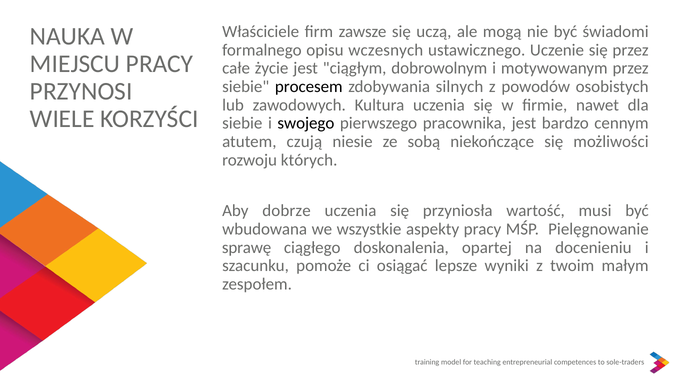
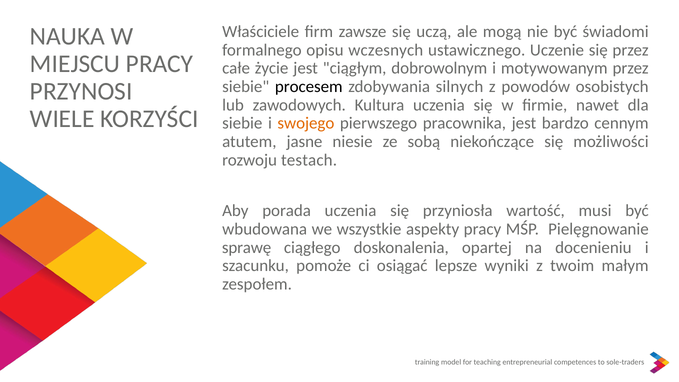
swojego colour: black -> orange (306, 123)
czują: czują -> jasne (305, 142)
których: których -> testach (309, 160)
dobrze: dobrze -> porada (287, 211)
